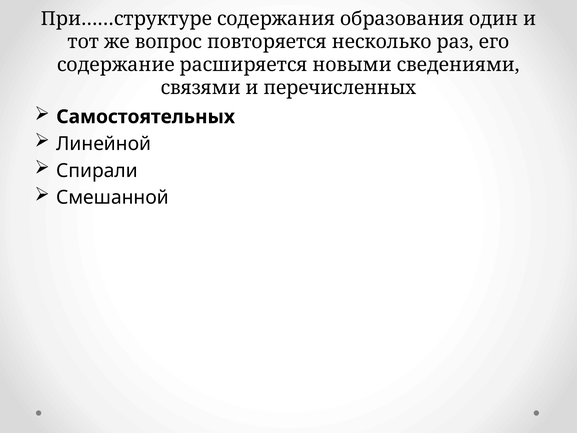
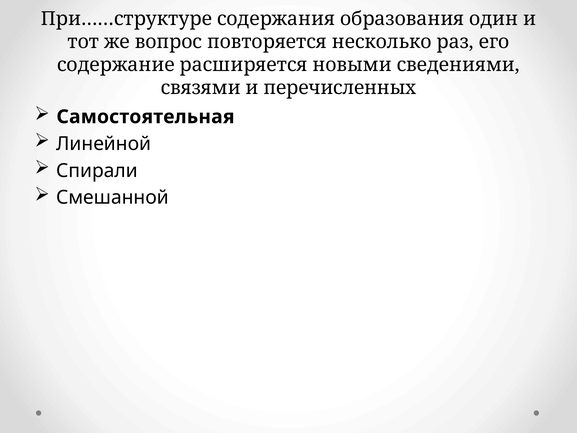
Самостоятельных: Самостоятельных -> Самостоятельная (145, 117)
